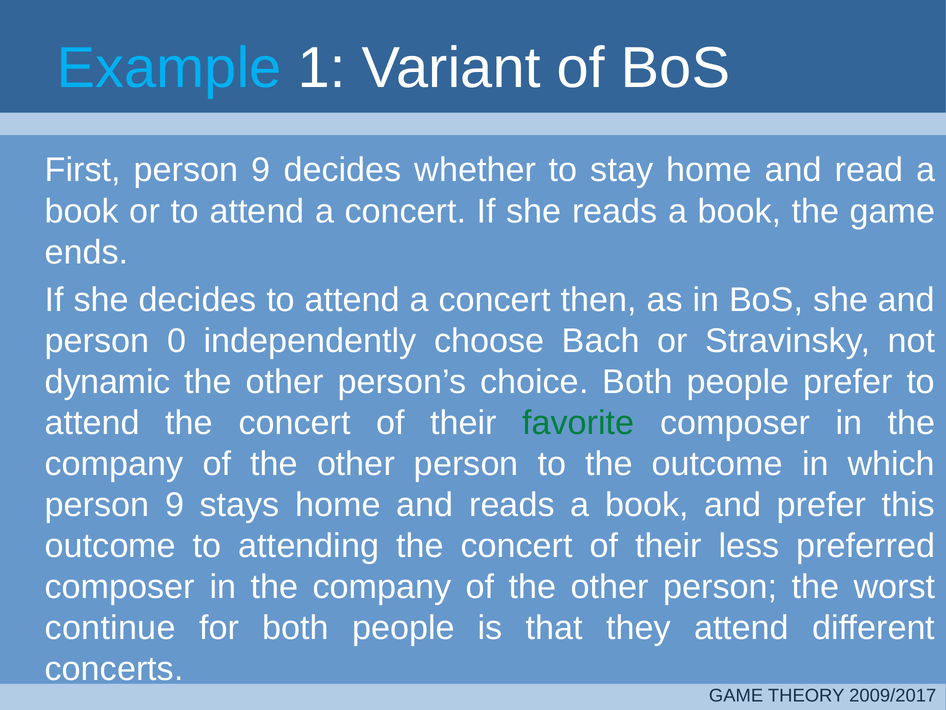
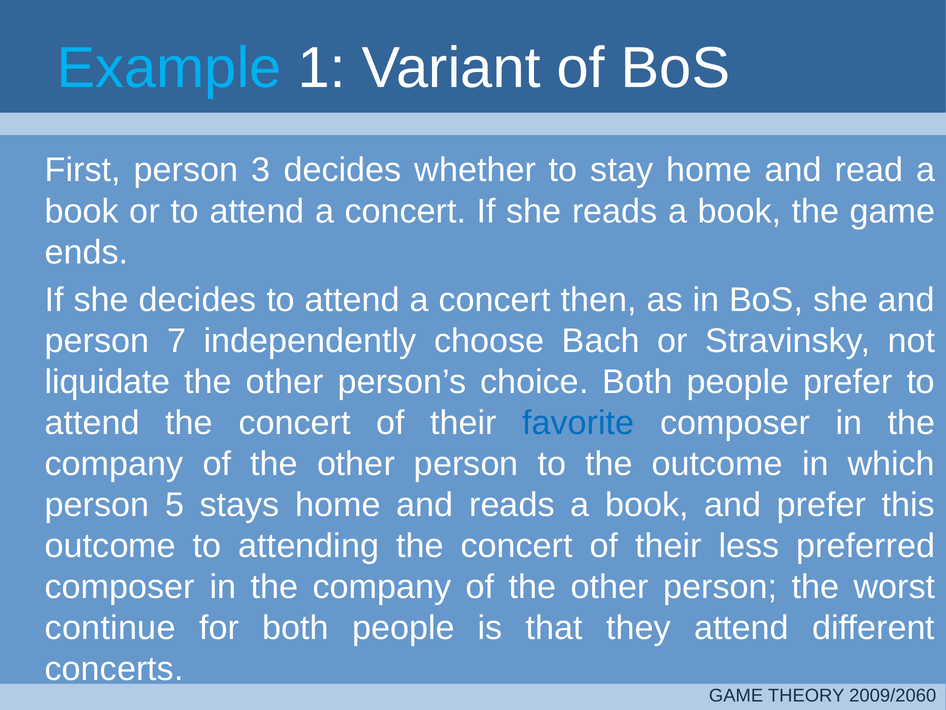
First person 9: 9 -> 3 (261, 170)
0: 0 -> 7 (177, 341)
dynamic: dynamic -> liquidate (108, 382)
favorite colour: green -> blue (578, 423)
9: 9 -> 5 (175, 505)
2009/2017: 2009/2017 -> 2009/2060 (893, 695)
